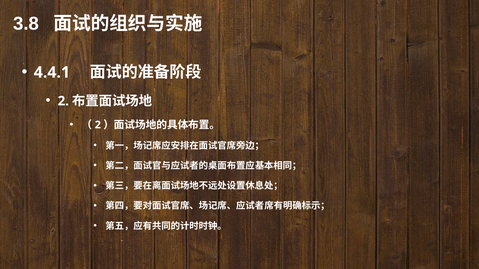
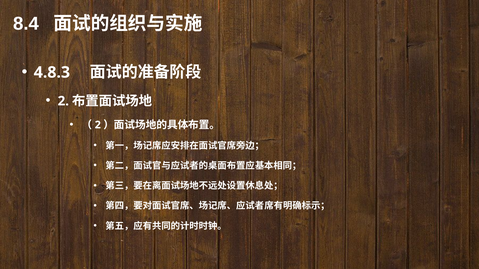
3.8: 3.8 -> 8.4 (26, 24)
4.4.1: 4.4.1 -> 4.8.3 (52, 72)
